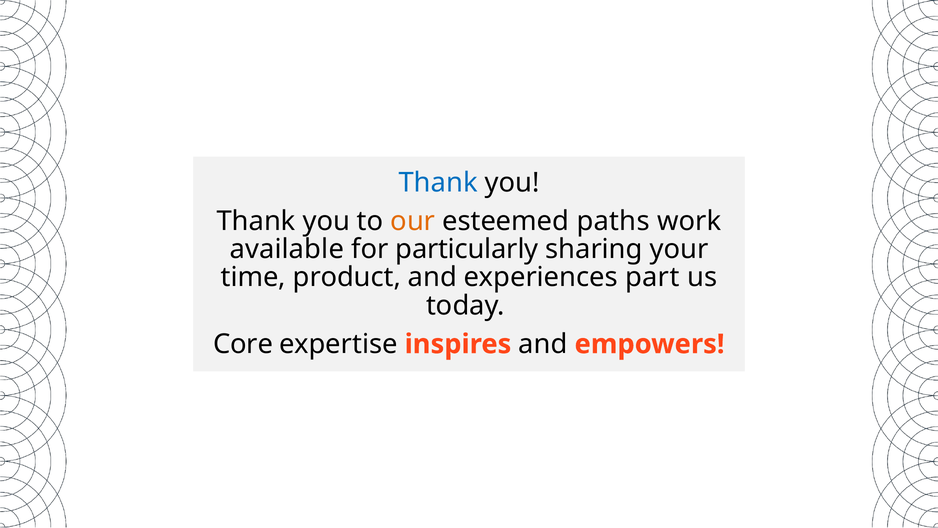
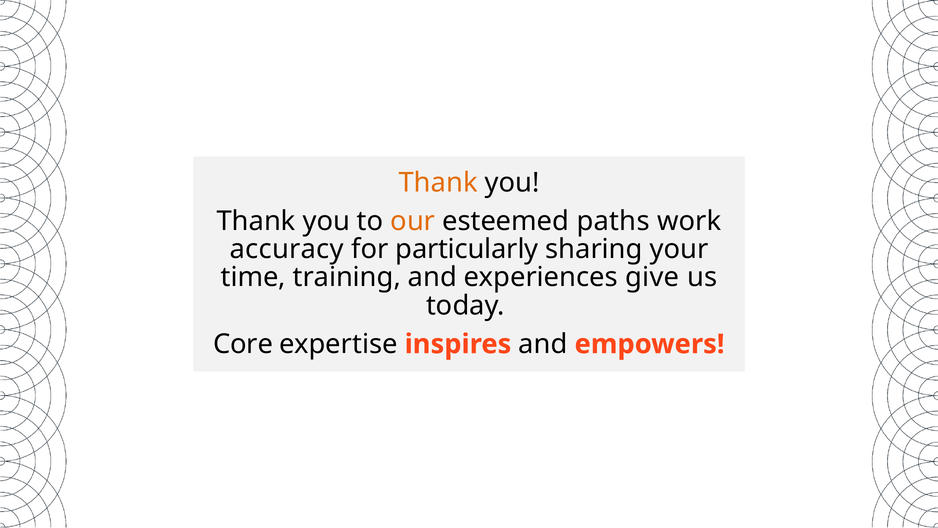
Thank colour: blue -> orange (438, 182)
available: available -> accuracy (287, 249)
product: product -> training (347, 277)
part: part -> give (652, 277)
